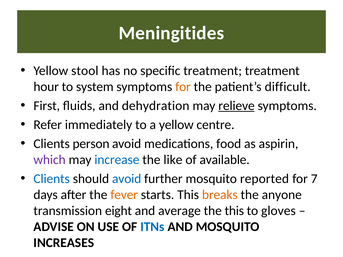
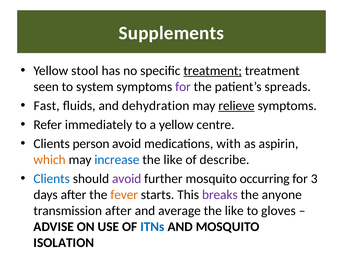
Meningitides: Meningitides -> Supplements (171, 33)
treatment underline: none -> present (213, 71)
hour: hour -> seen (46, 87)
for colour: orange -> purple (183, 87)
difficult: difficult -> spreads (288, 87)
First: First -> Fast (47, 106)
food: food -> with (229, 144)
which colour: purple -> orange (50, 160)
available: available -> describe (224, 160)
avoid colour: blue -> purple (127, 179)
reported: reported -> occurring (265, 179)
7: 7 -> 3 (314, 179)
breaks colour: orange -> purple (220, 195)
transmission eight: eight -> after (118, 211)
this: this -> like (234, 211)
INCREASES: INCREASES -> ISOLATION (64, 243)
